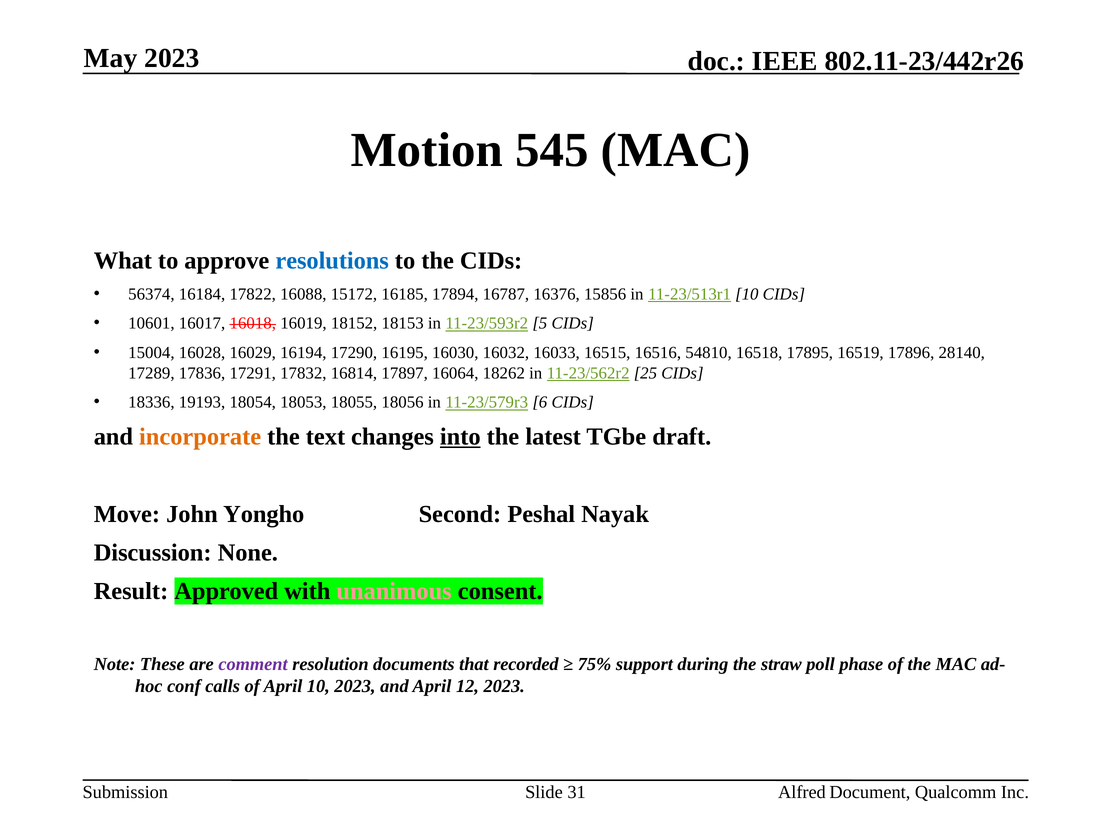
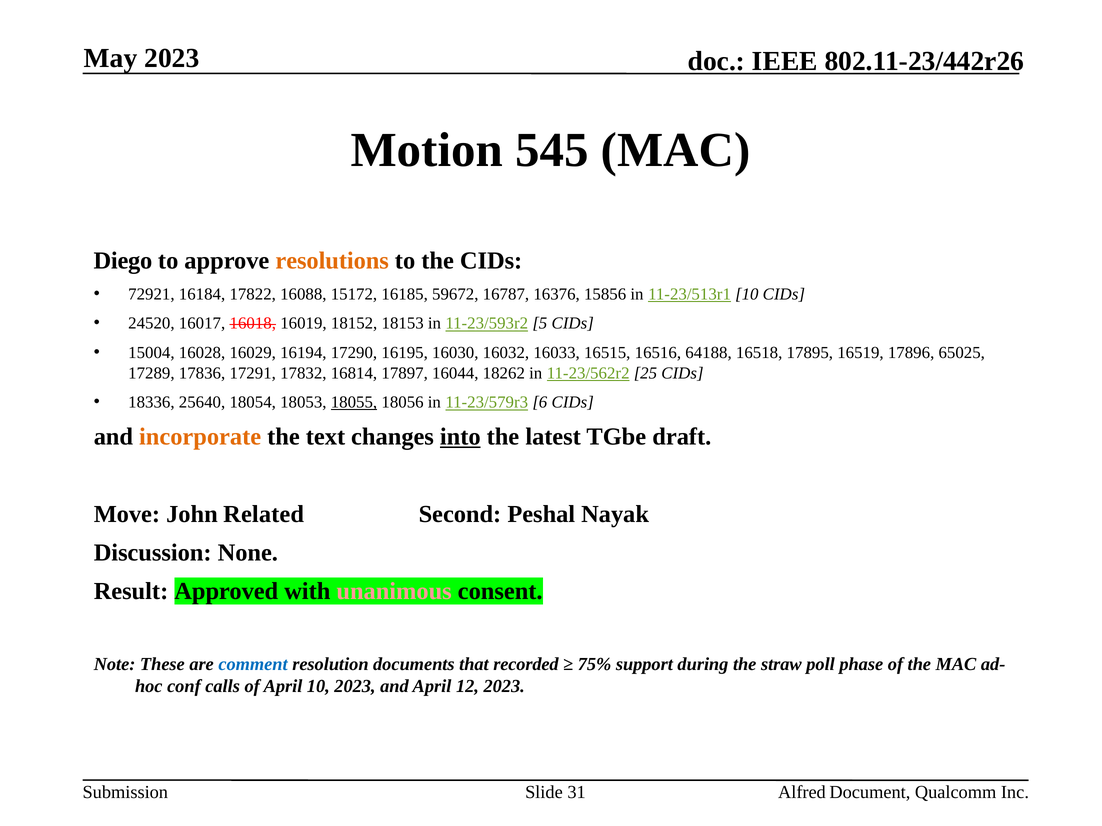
What: What -> Diego (123, 261)
resolutions colour: blue -> orange (332, 261)
56374: 56374 -> 72921 (151, 294)
17894: 17894 -> 59672 (455, 294)
10601: 10601 -> 24520 (151, 324)
54810: 54810 -> 64188 (709, 353)
28140: 28140 -> 65025 (962, 353)
16064: 16064 -> 16044 (455, 373)
19193: 19193 -> 25640 (202, 403)
18055 underline: none -> present (354, 403)
Yongho: Yongho -> Related (264, 514)
comment colour: purple -> blue (253, 664)
